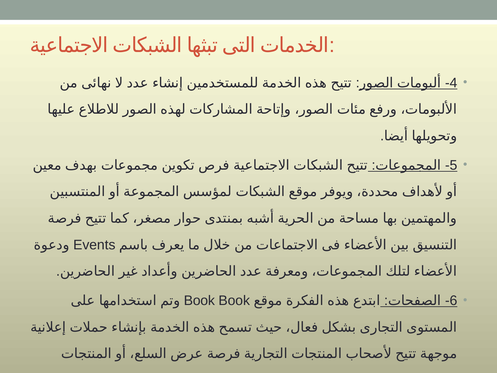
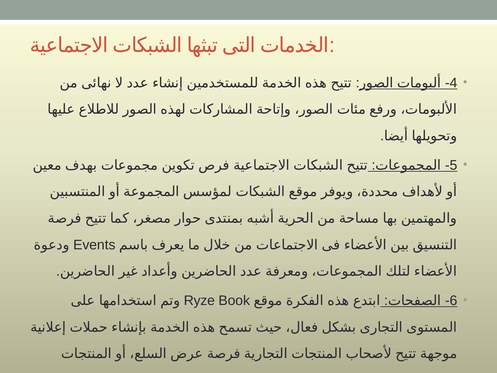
Book: Book -> Ryze (199, 300)
